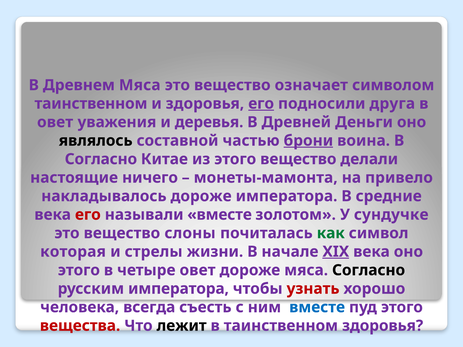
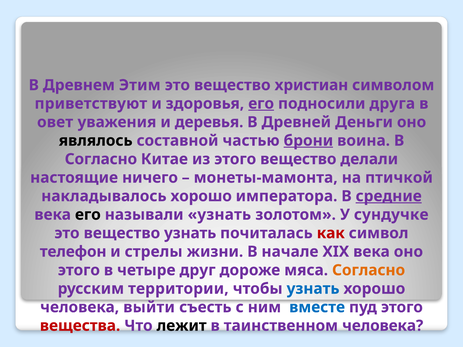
Древнем Мяса: Мяса -> Этим (140, 85)
означает: означает -> христиан (311, 85)
таинственном: таинственном -> приветствуют (91, 104)
привело: привело -> птичкой (399, 178)
накладывалось дороже: дороже -> хорошо (201, 196)
средние underline: none -> present (389, 196)
его colour: red -> black (88, 215)
называли вместе: вместе -> узнать (219, 215)
вещество слоны: слоны -> узнать (190, 233)
как colour: green -> red (331, 233)
которая: которая -> телефон (73, 252)
XIX underline: present -> none (336, 252)
четыре овет: овет -> друг (198, 270)
Согласно colour: black -> orange (369, 270)
русским императора: императора -> территории (178, 289)
узнать colour: red -> blue (313, 289)
всегда: всегда -> выйти (149, 307)
таинственном здоровья: здоровья -> человека (383, 326)
